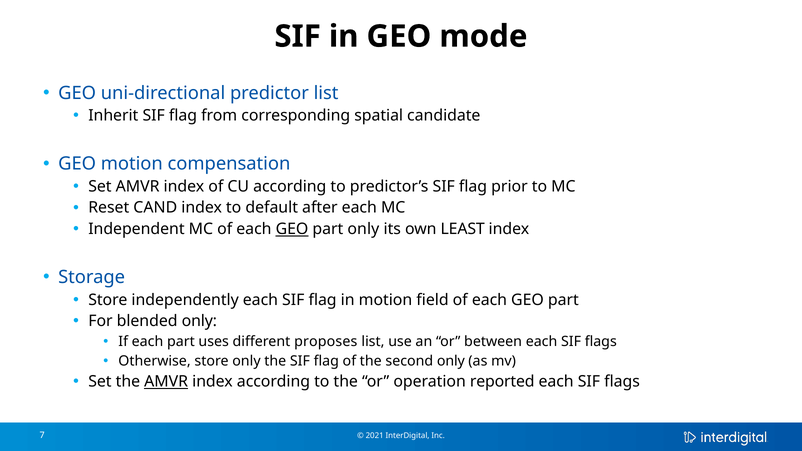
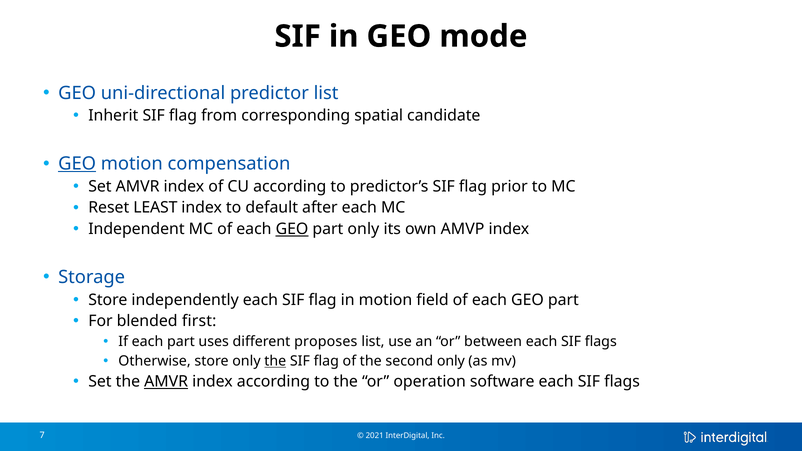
GEO underline: none -> present (77, 164)
CAND: CAND -> LEAST (155, 208)
LEAST: LEAST -> AMVP (463, 229)
blended only: only -> first (199, 321)
the underline: none -> present (275, 361)
reported: reported -> software (502, 382)
